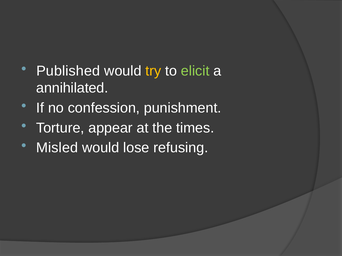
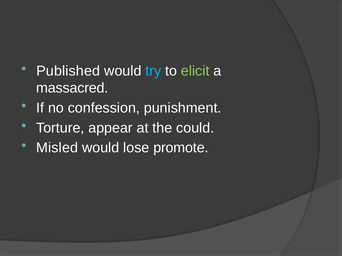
try colour: yellow -> light blue (153, 71)
annihilated: annihilated -> massacred (72, 88)
times: times -> could (195, 128)
refusing: refusing -> promote (181, 148)
